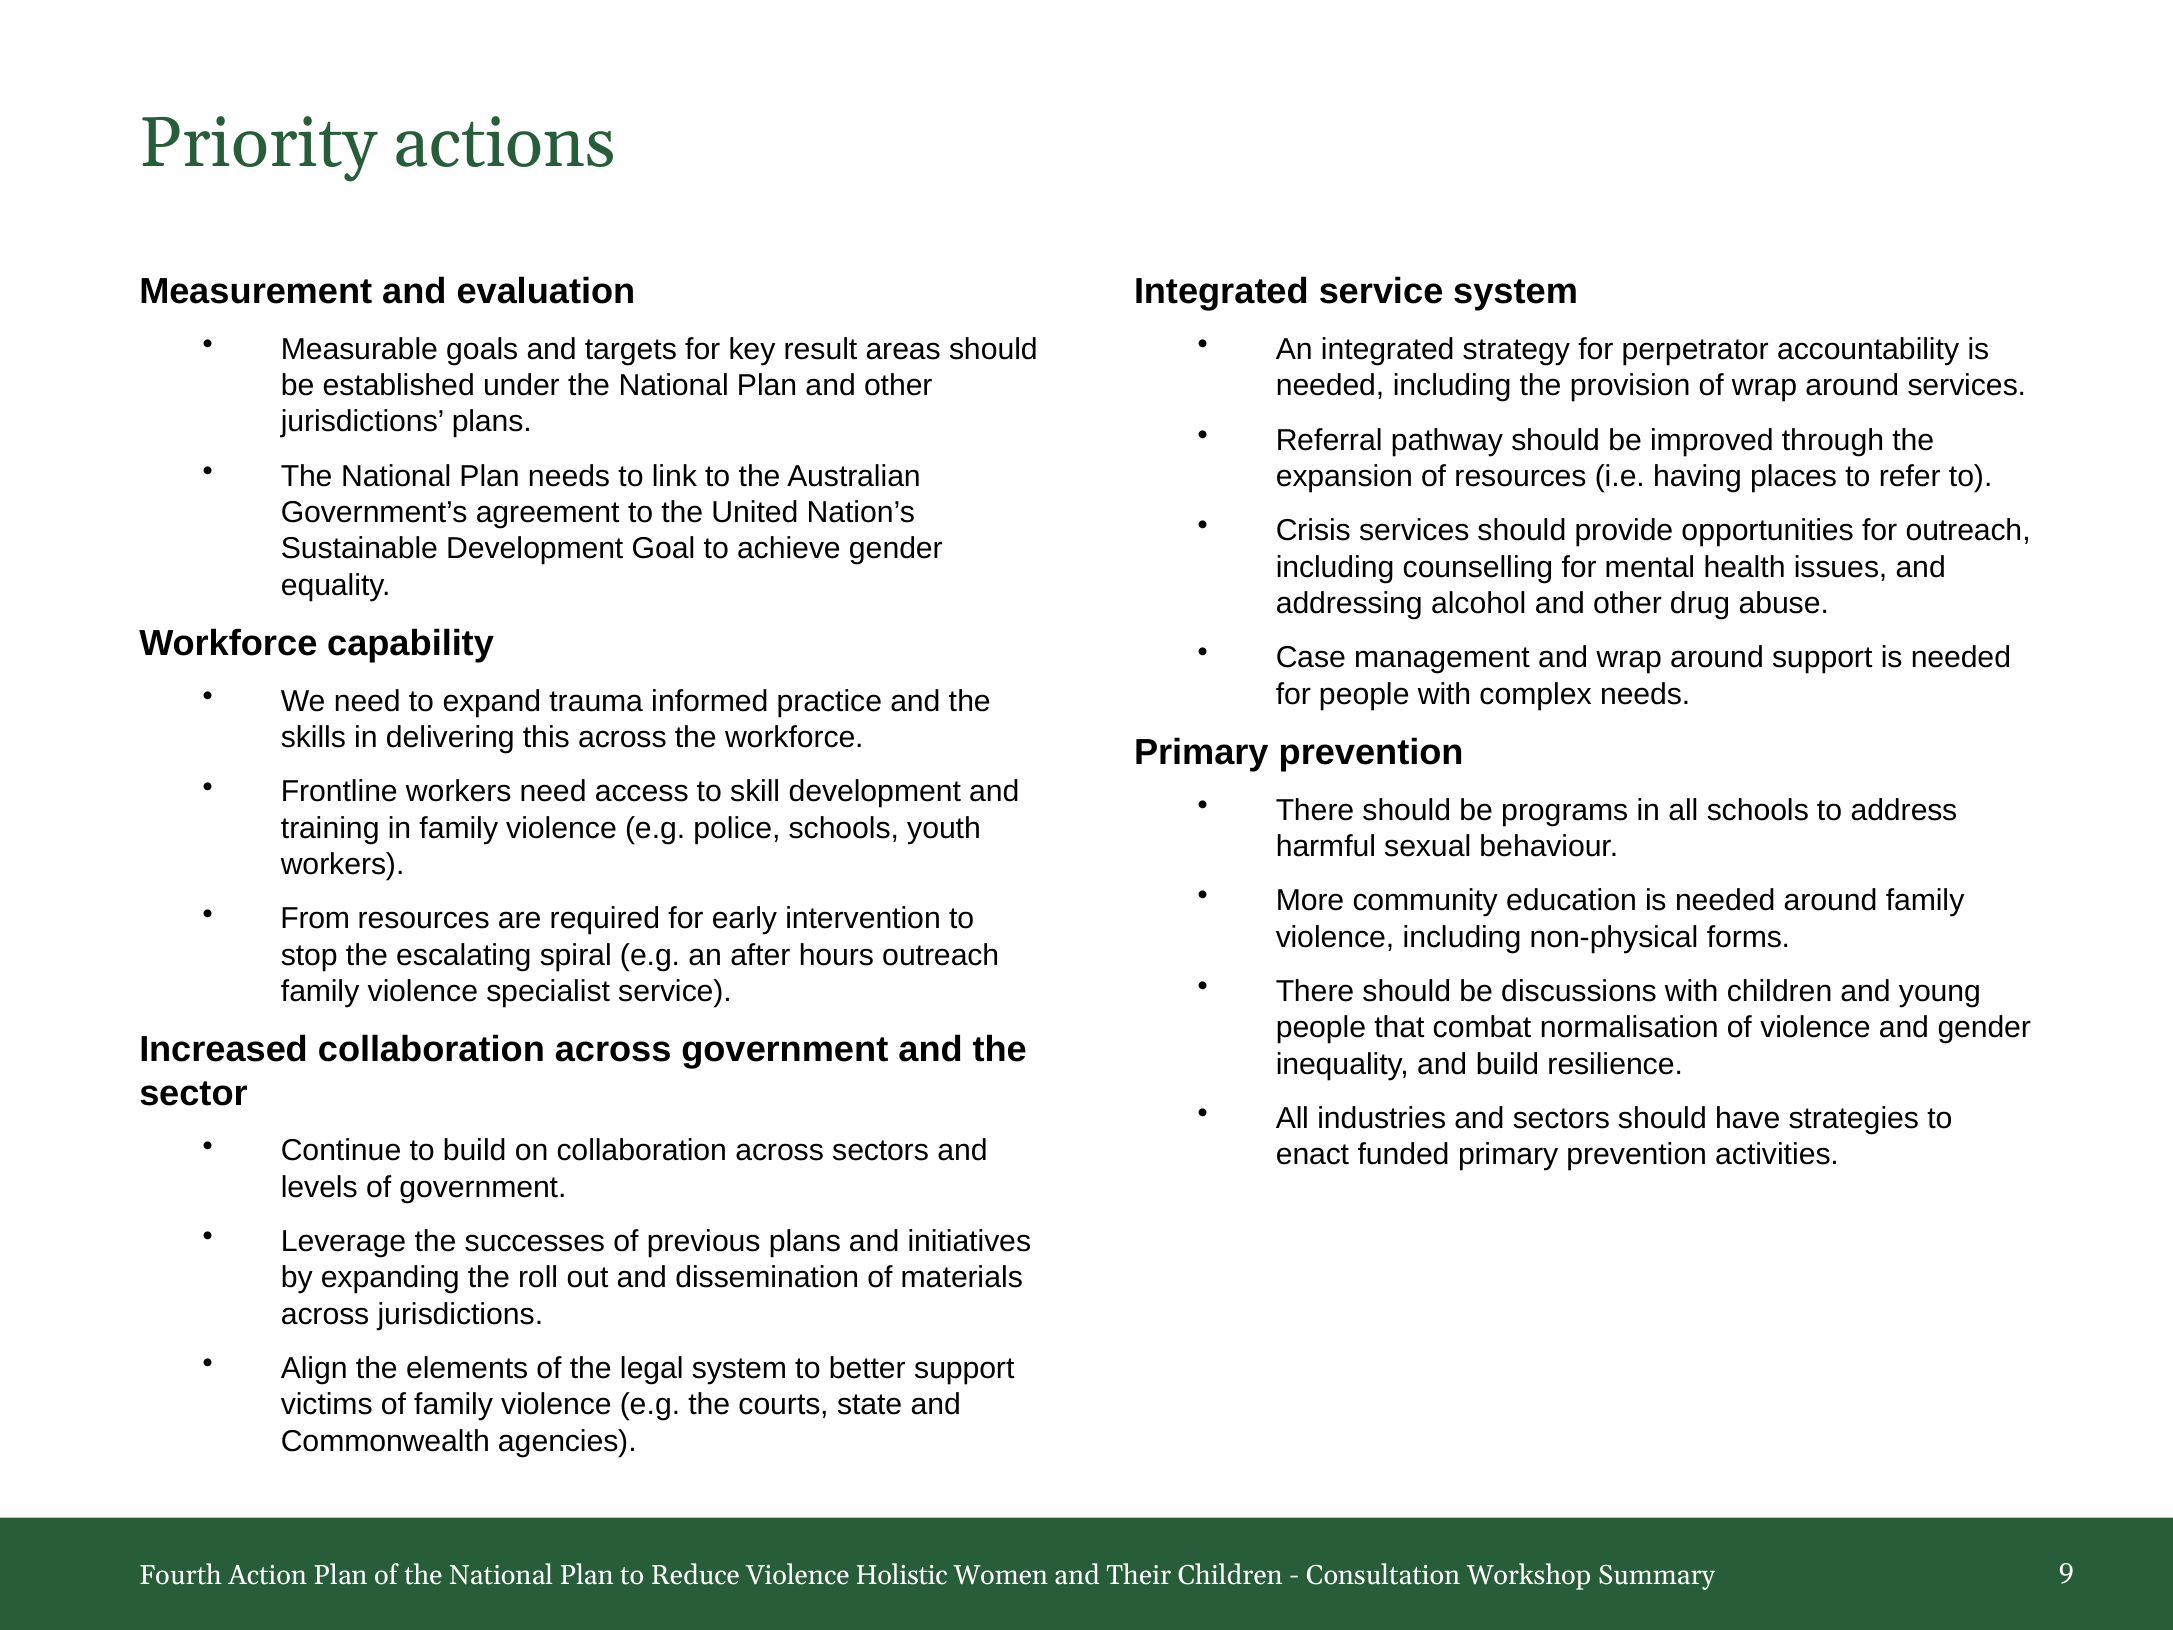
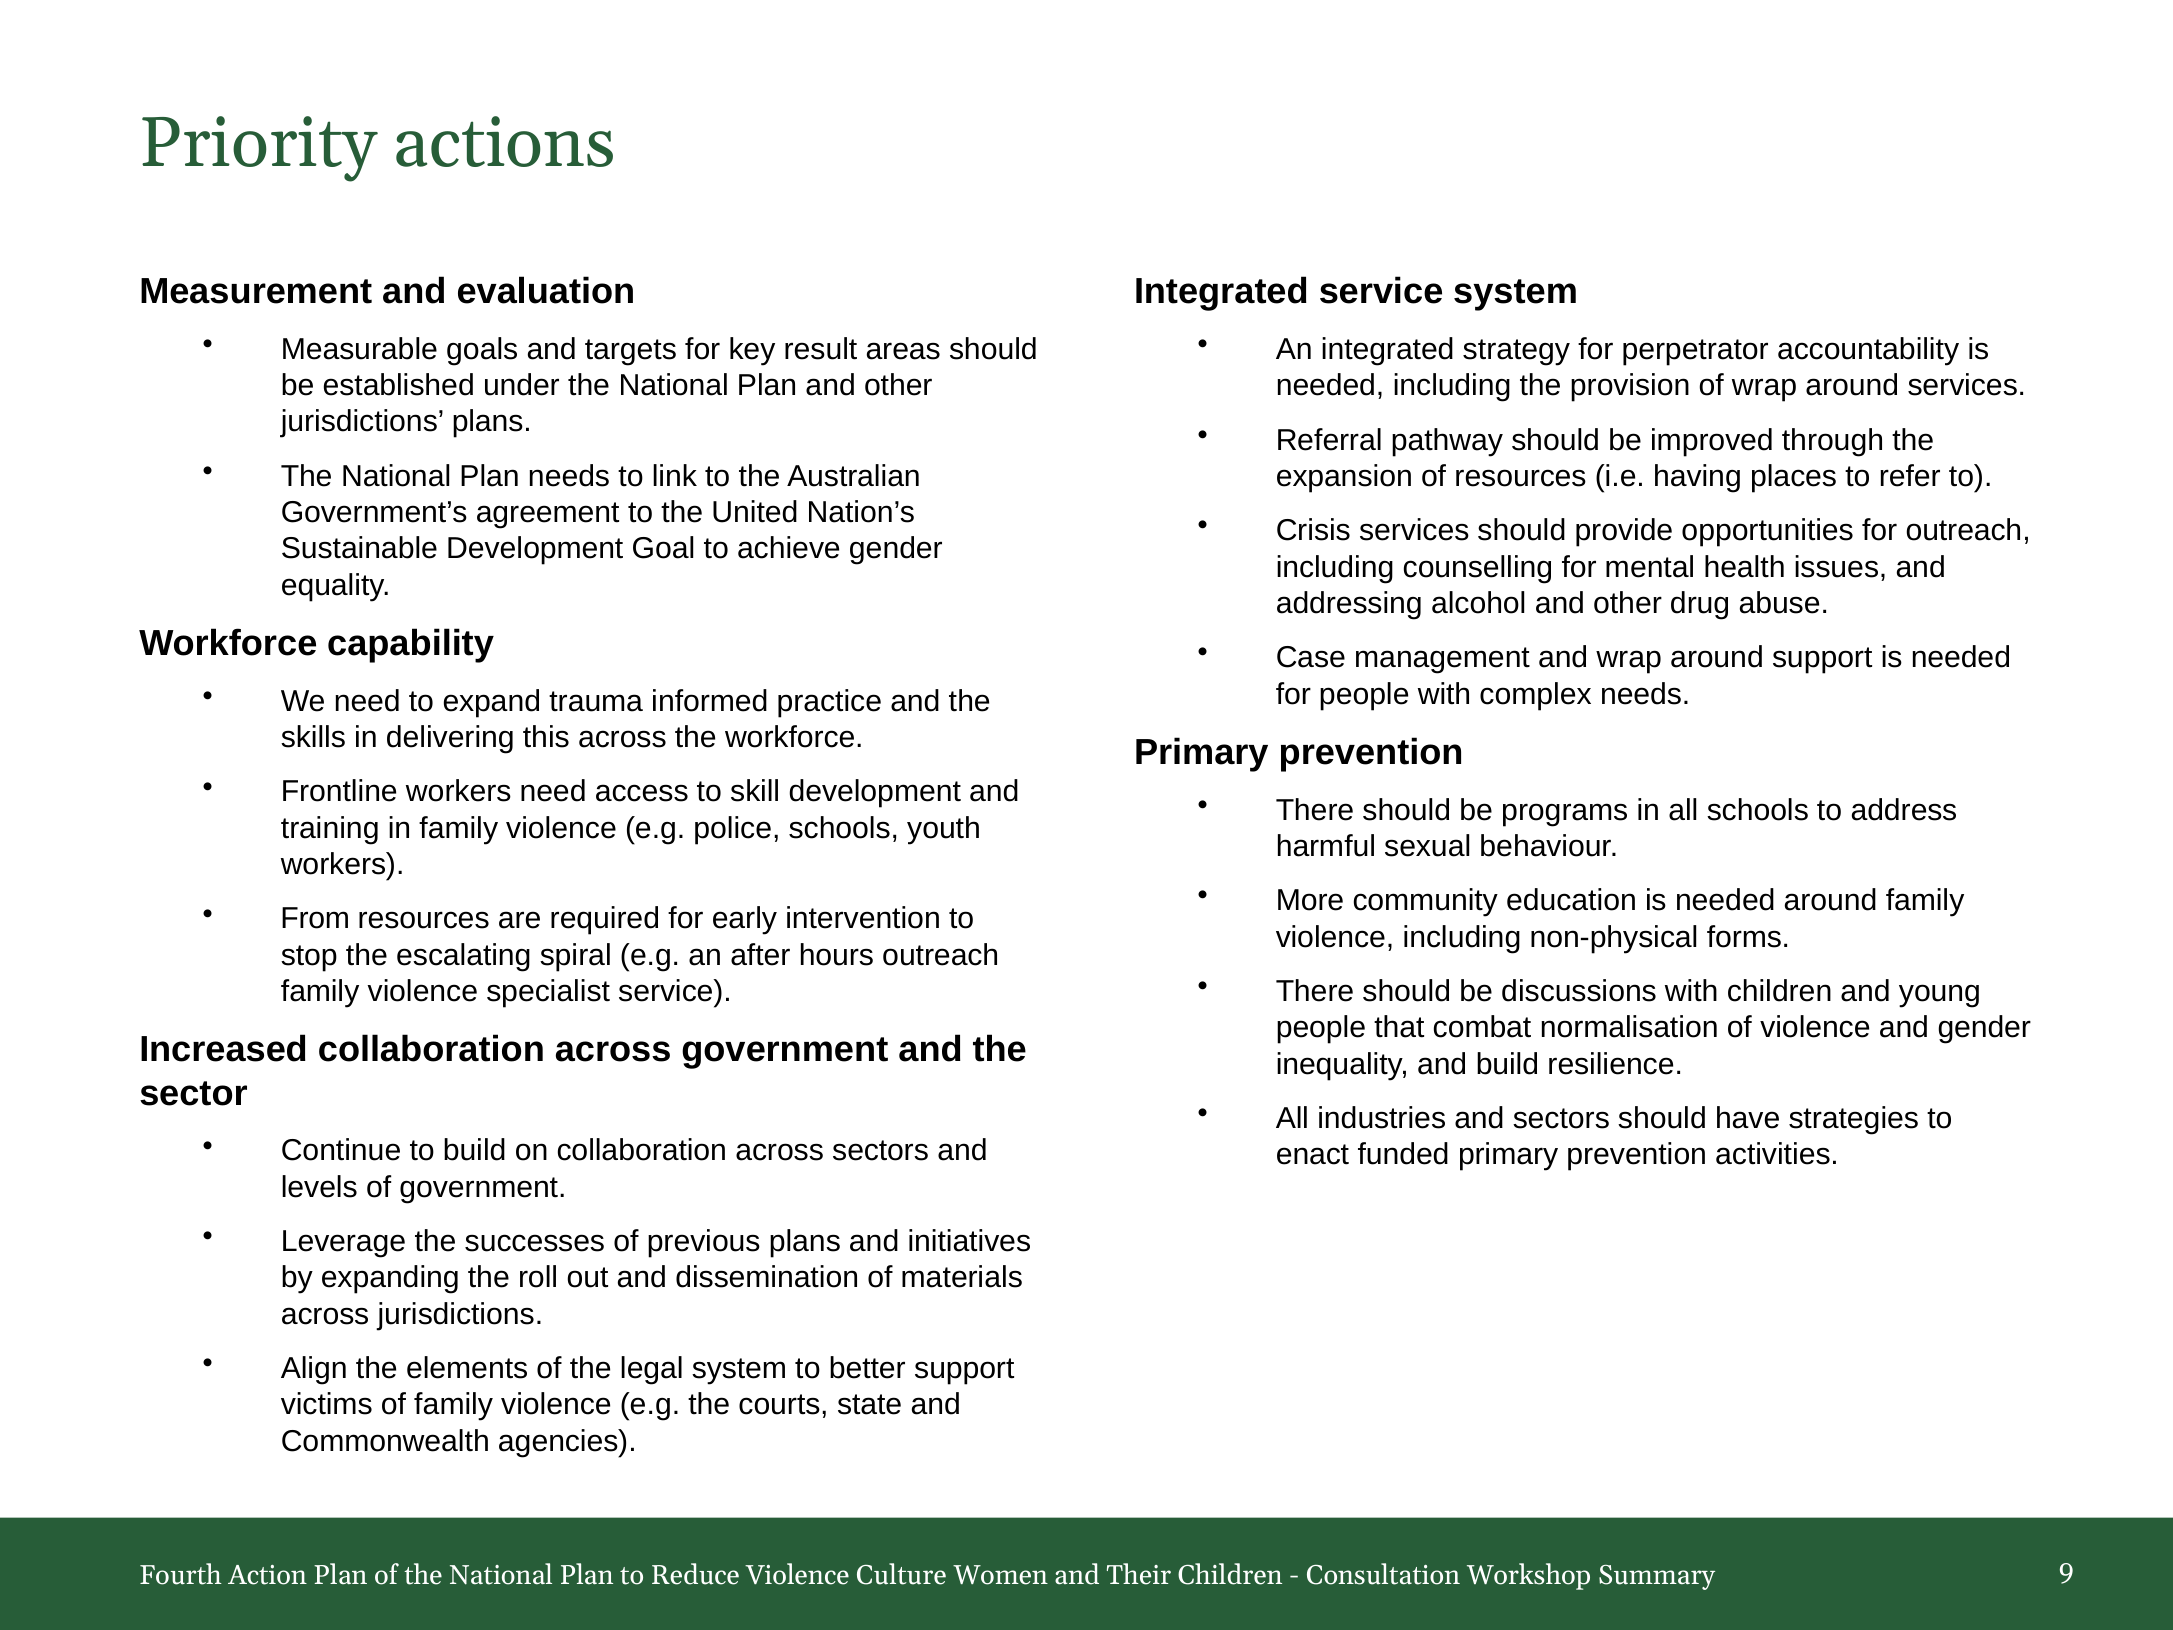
Holistic: Holistic -> Culture (901, 1575)
